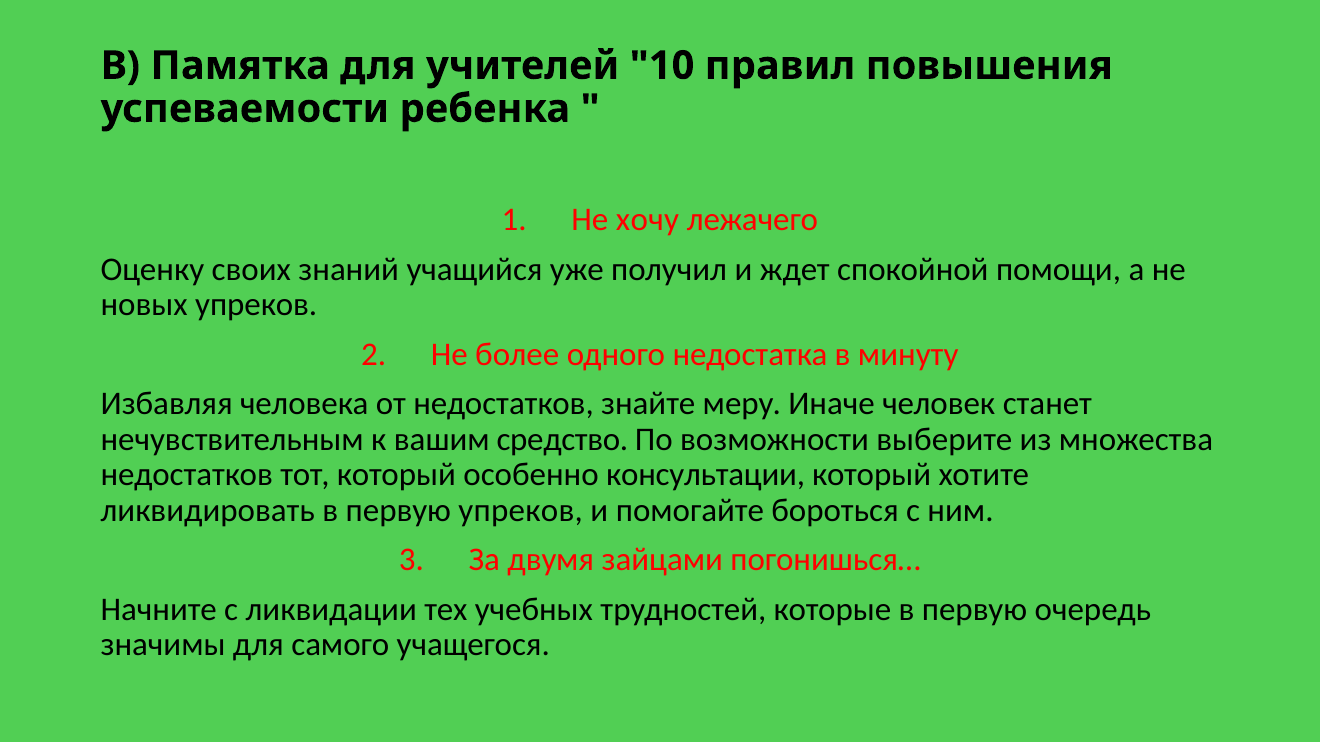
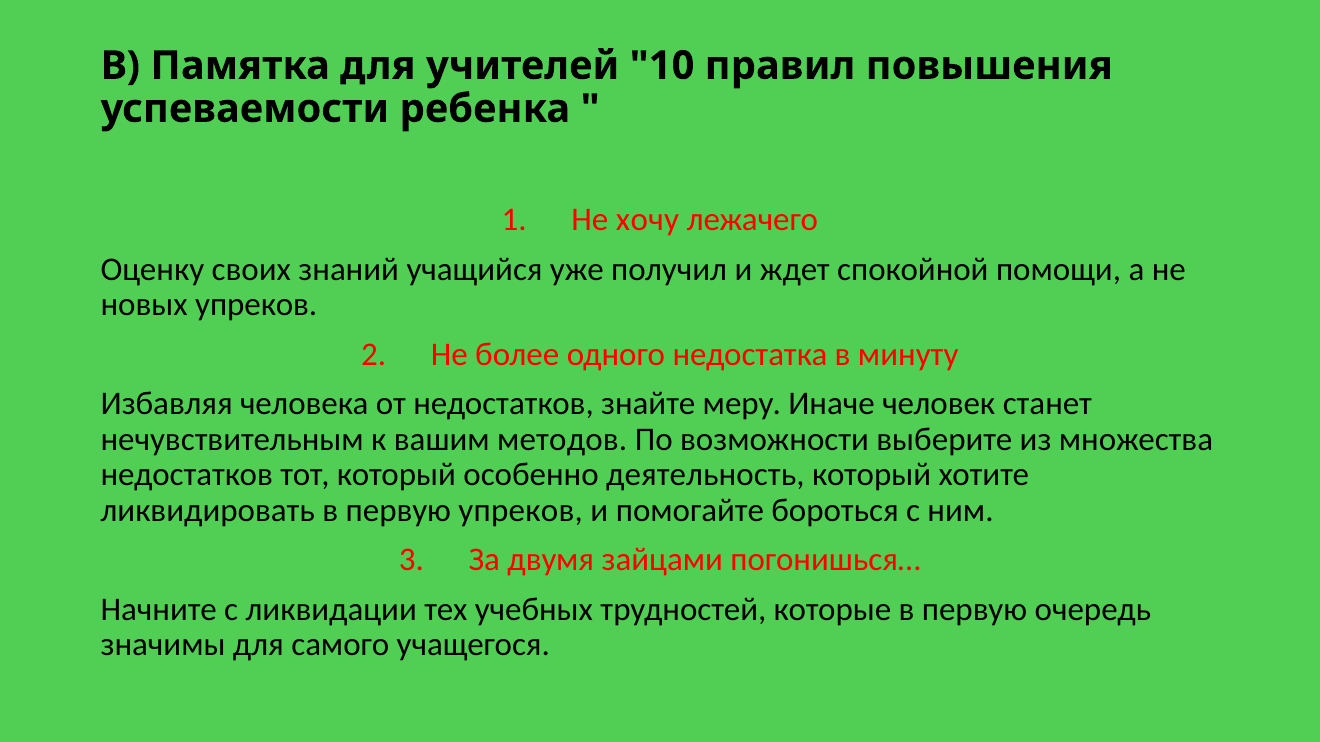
средство: средство -> методов (562, 440)
консультации: консультации -> деятельность (705, 475)
